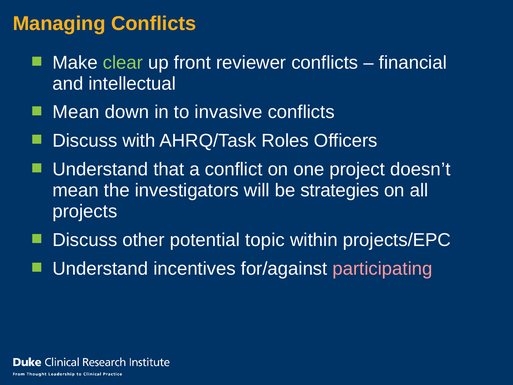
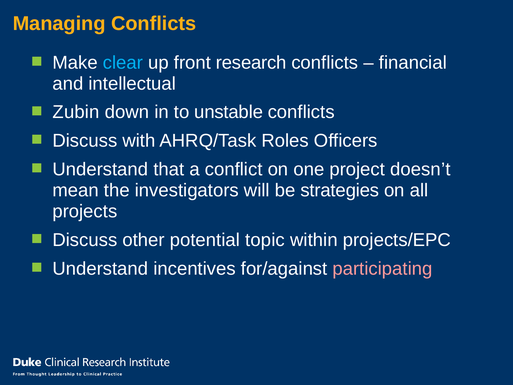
clear colour: light green -> light blue (123, 63)
reviewer: reviewer -> research (251, 63)
Mean: Mean -> Zubin (76, 112)
invasive: invasive -> unstable (229, 112)
